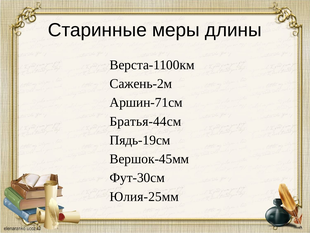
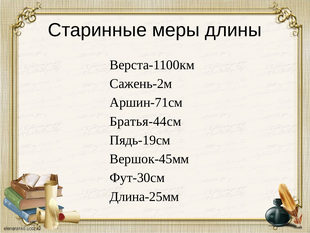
Юлия-25мм: Юлия-25мм -> Длина-25мм (144, 196)
